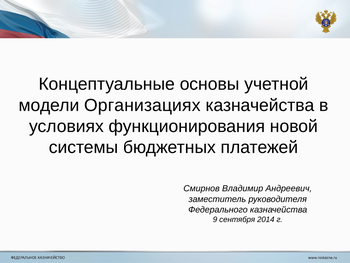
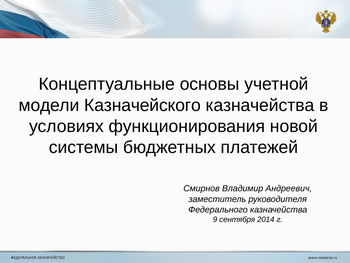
Организациях: Организациях -> Казначейского (143, 105)
